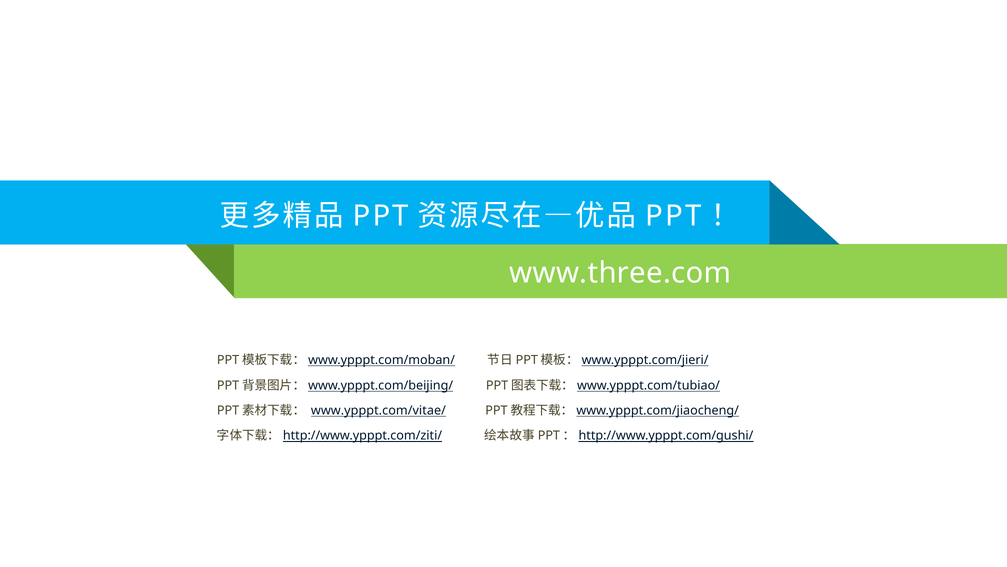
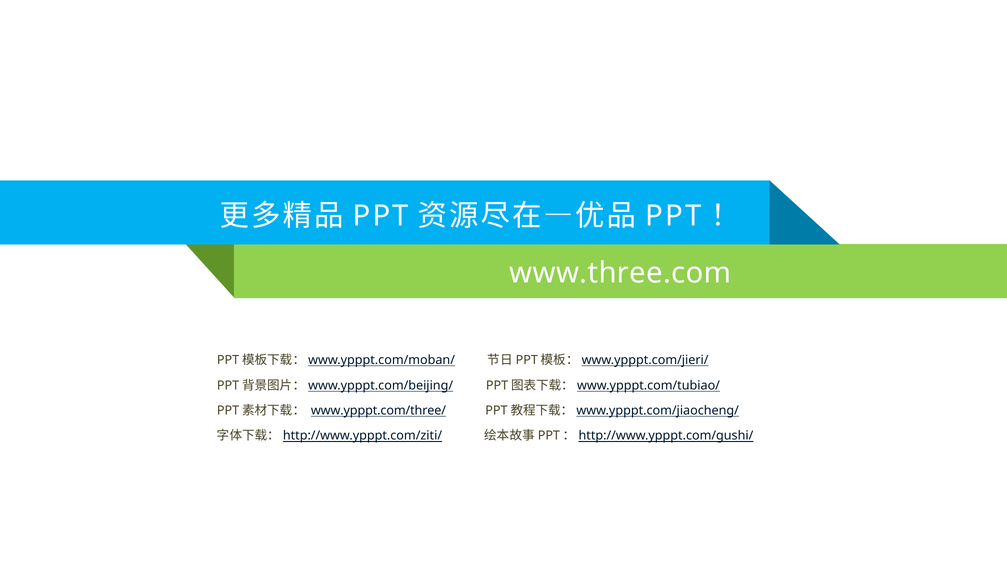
www.ypppt.com/vitae/: www.ypppt.com/vitae/ -> www.ypppt.com/three/ (378, 410)
